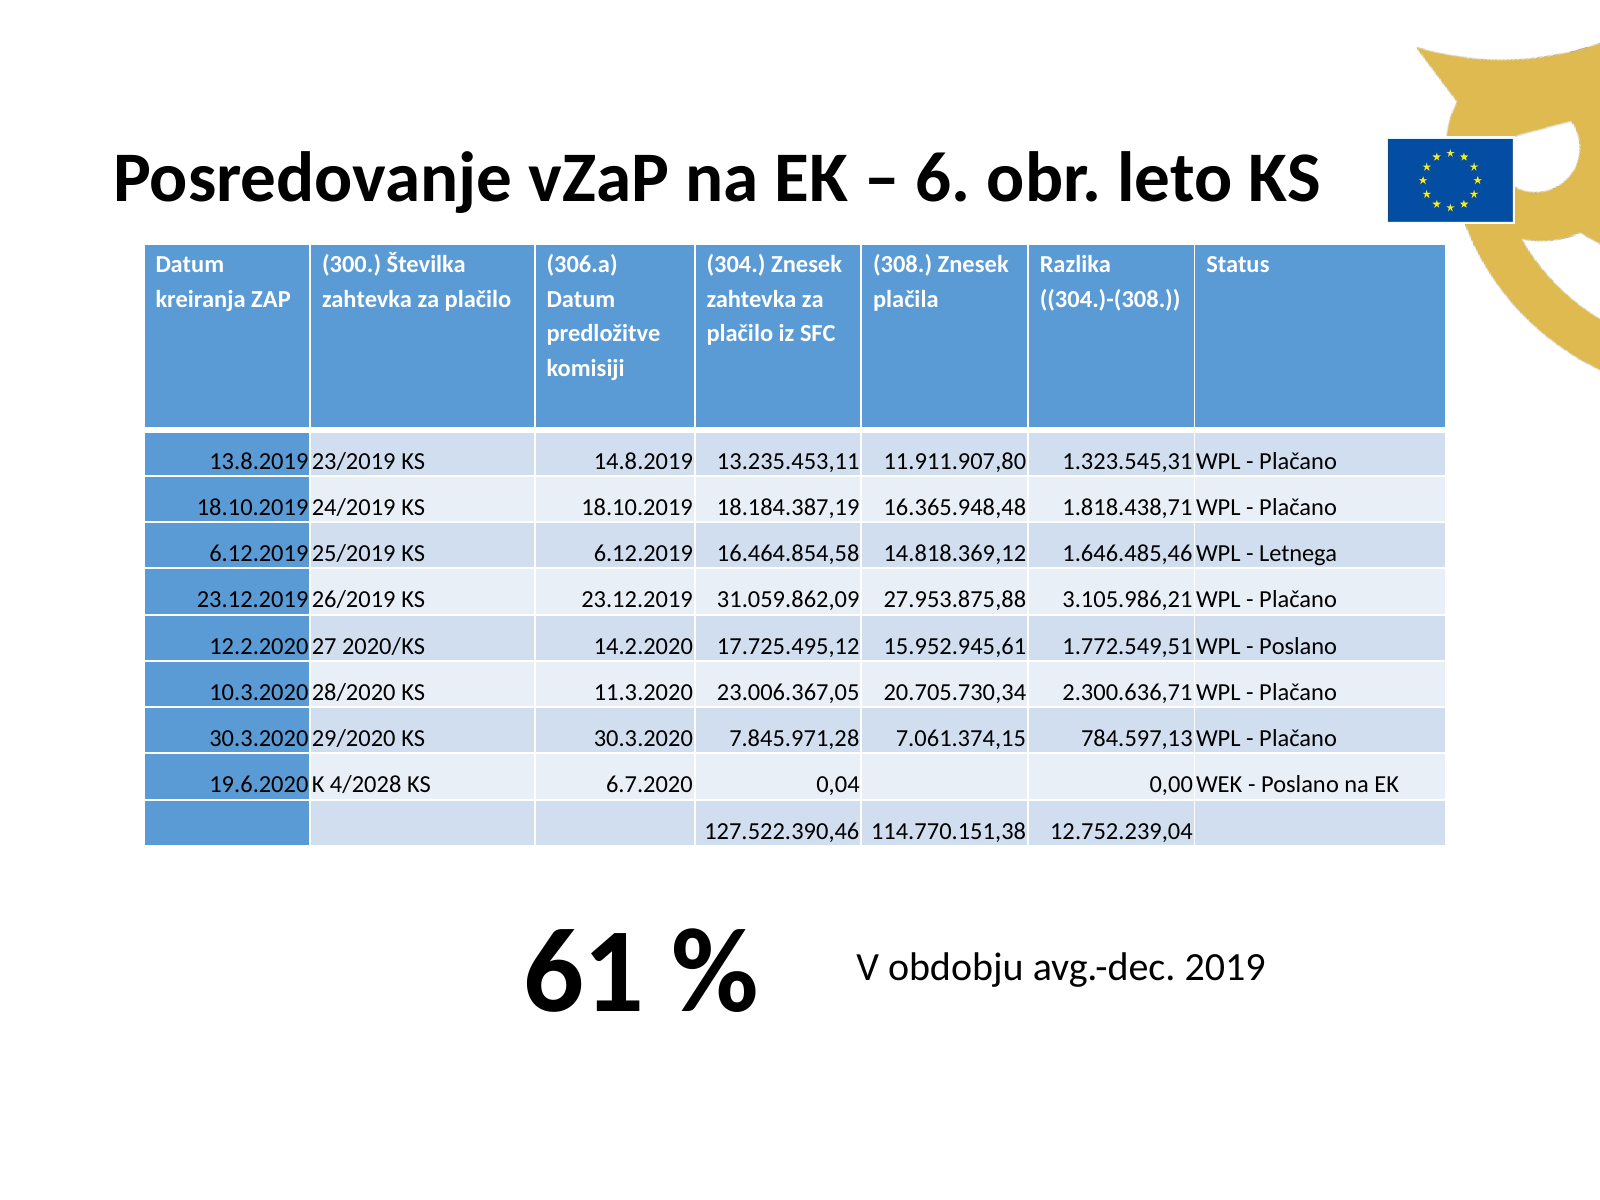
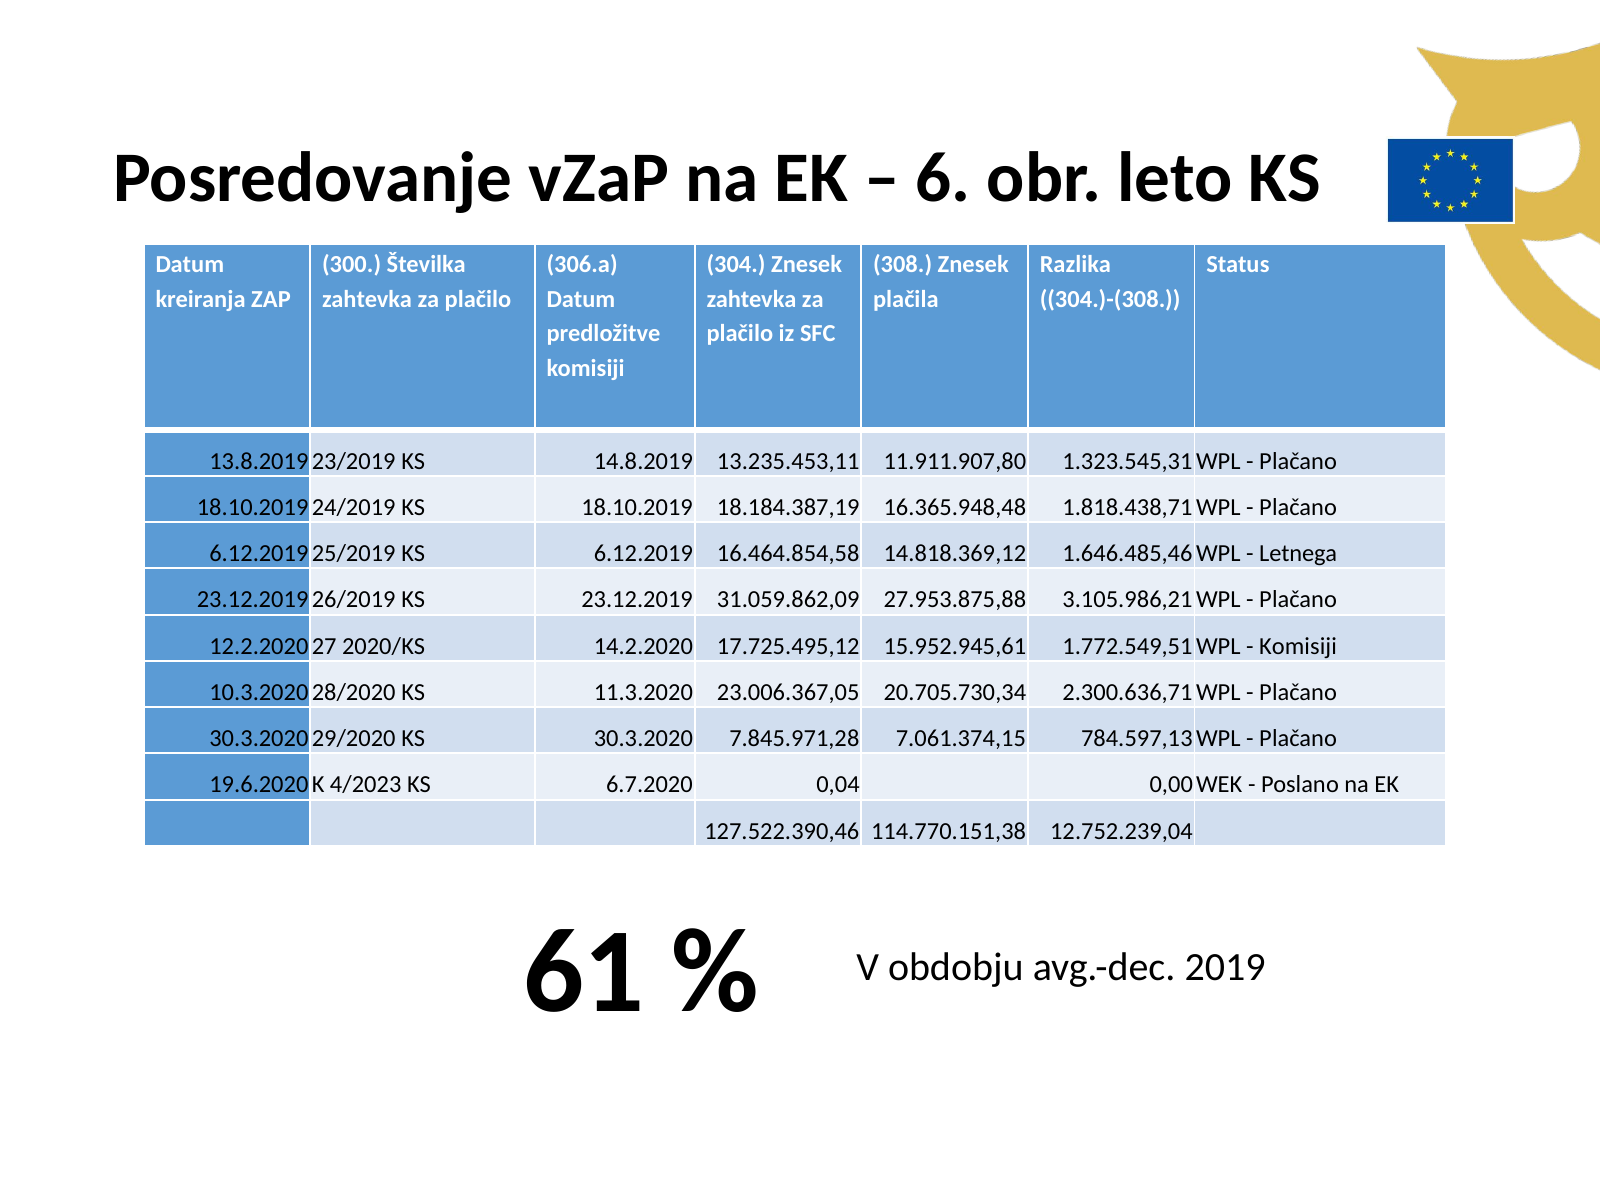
Poslano: Poslano -> Komisiji (1298, 646)
4/2028: 4/2028 -> 4/2023 (366, 785)
